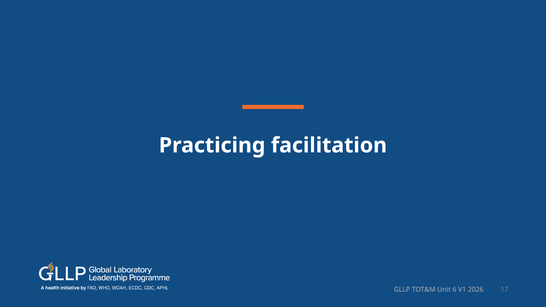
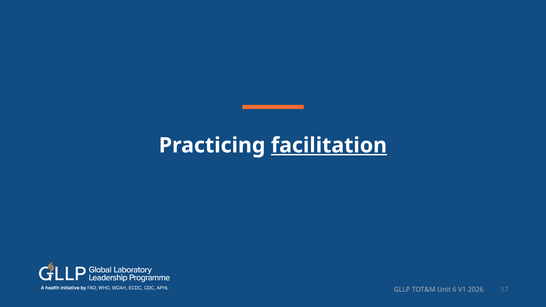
facilitation underline: none -> present (329, 145)
